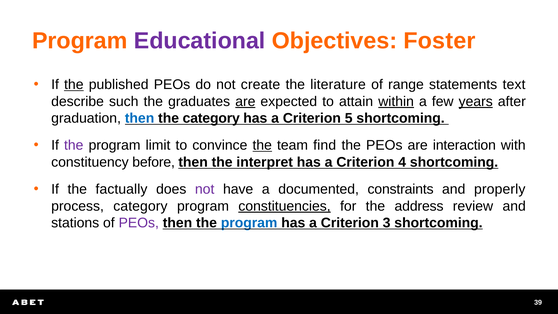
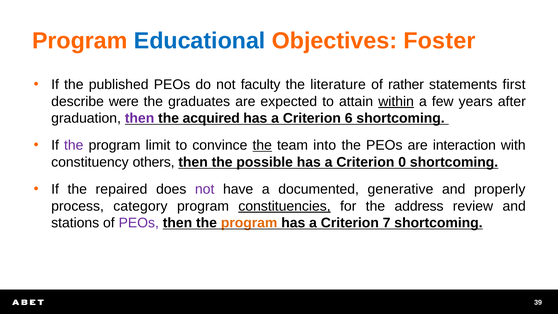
Educational colour: purple -> blue (200, 41)
the underline: present -> none (74, 85)
create: create -> faculty (261, 85)
range: range -> rather (406, 85)
text: text -> first (514, 85)
such: such -> were (124, 101)
are underline: present -> none (245, 101)
years underline: present -> none (476, 101)
then colour: blue -> purple (140, 118)
the category: category -> acquired (211, 118)
5: 5 -> 6 (349, 118)
find: find -> into (325, 145)
before: before -> others (154, 162)
interpret: interpret -> possible (265, 162)
4: 4 -> 0 (402, 162)
factually: factually -> repaired (121, 189)
constraints: constraints -> generative (400, 189)
program colour: blue -> orange (249, 223)
3: 3 -> 7 (387, 223)
